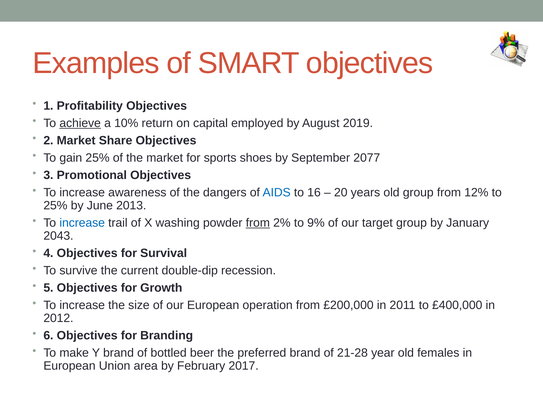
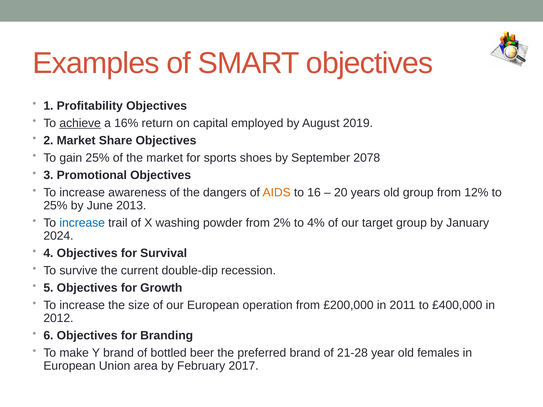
10%: 10% -> 16% (126, 123)
2077: 2077 -> 2078 (367, 158)
AIDS colour: blue -> orange (277, 193)
from underline: present -> none (258, 223)
9%: 9% -> 4% (316, 223)
2043: 2043 -> 2024 (58, 236)
